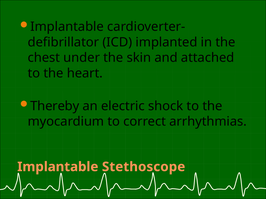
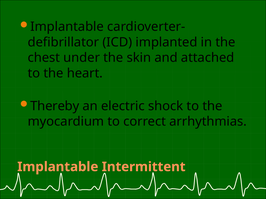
Stethoscope: Stethoscope -> Intermittent (144, 167)
